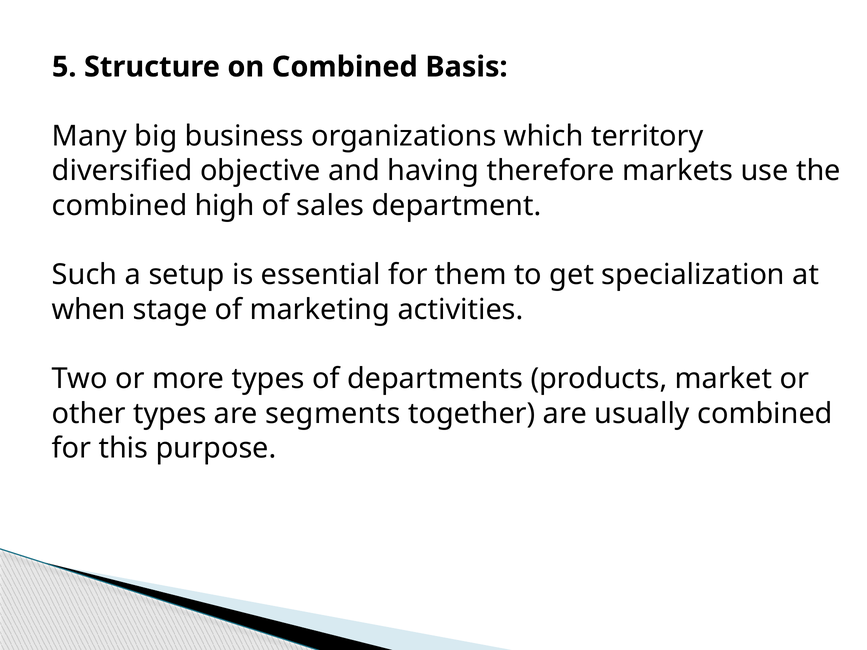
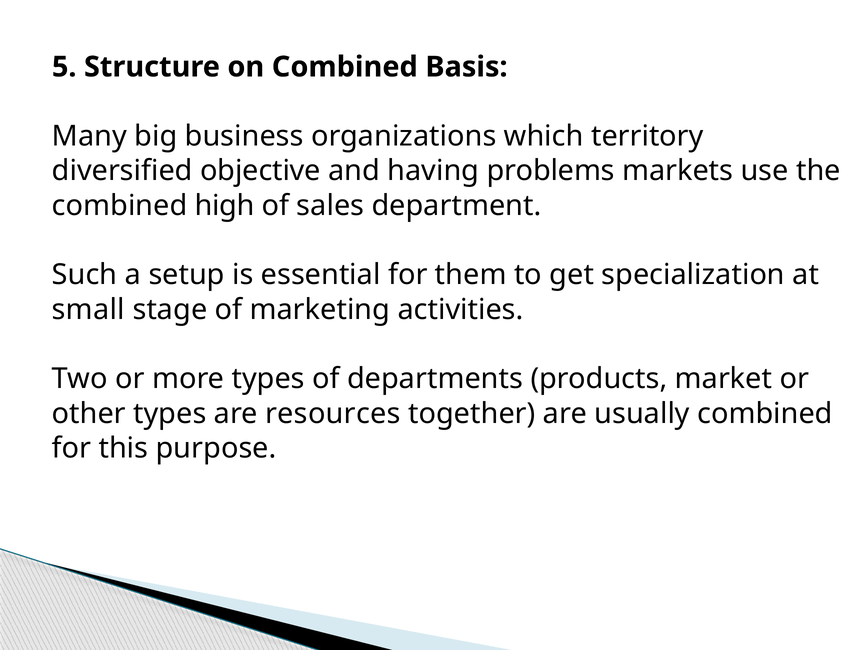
therefore: therefore -> problems (551, 171)
when: when -> small (88, 310)
segments: segments -> resources (333, 414)
